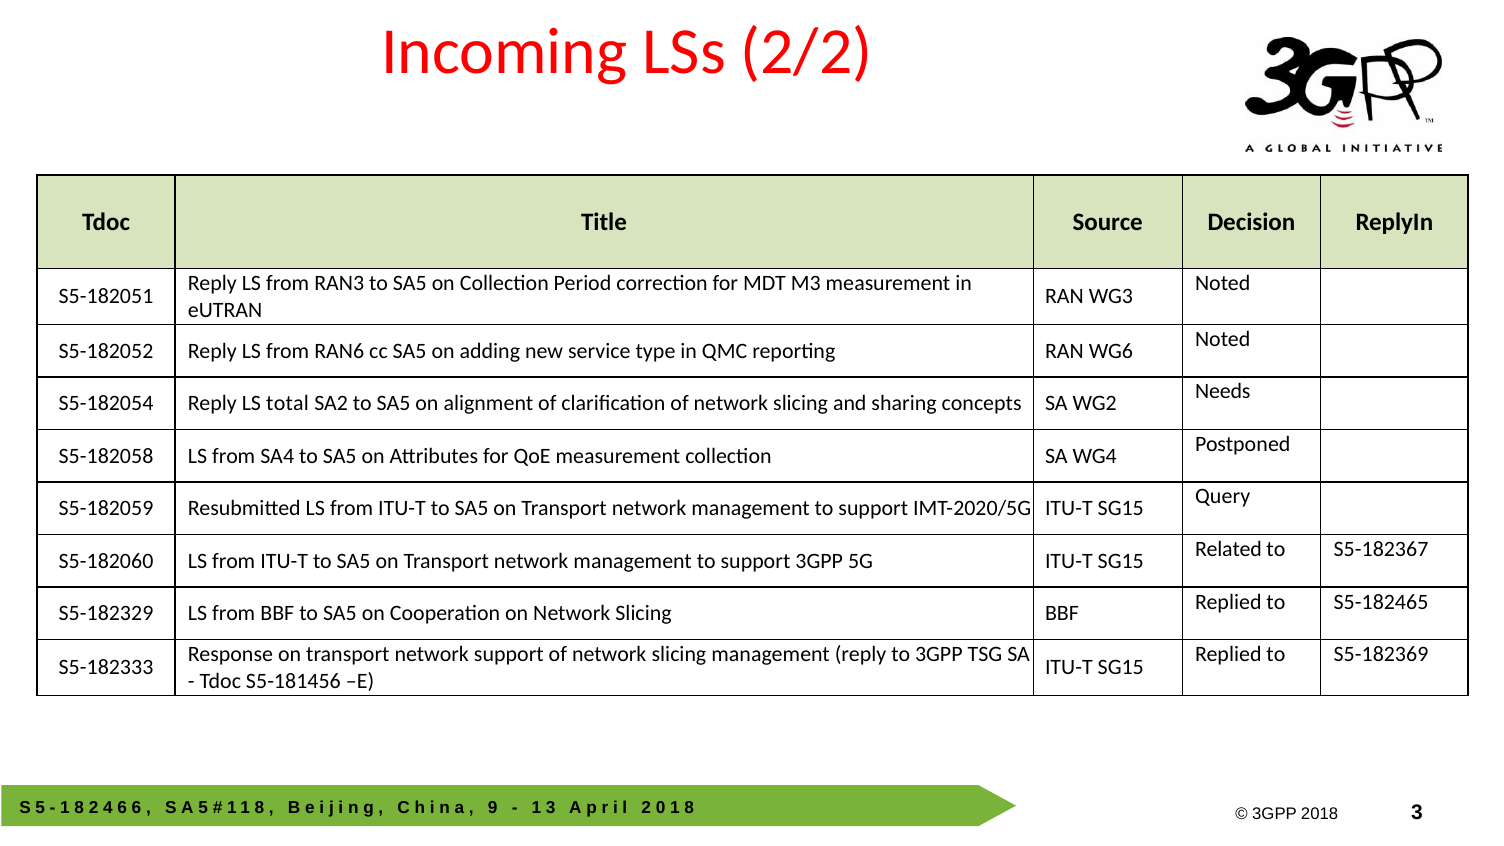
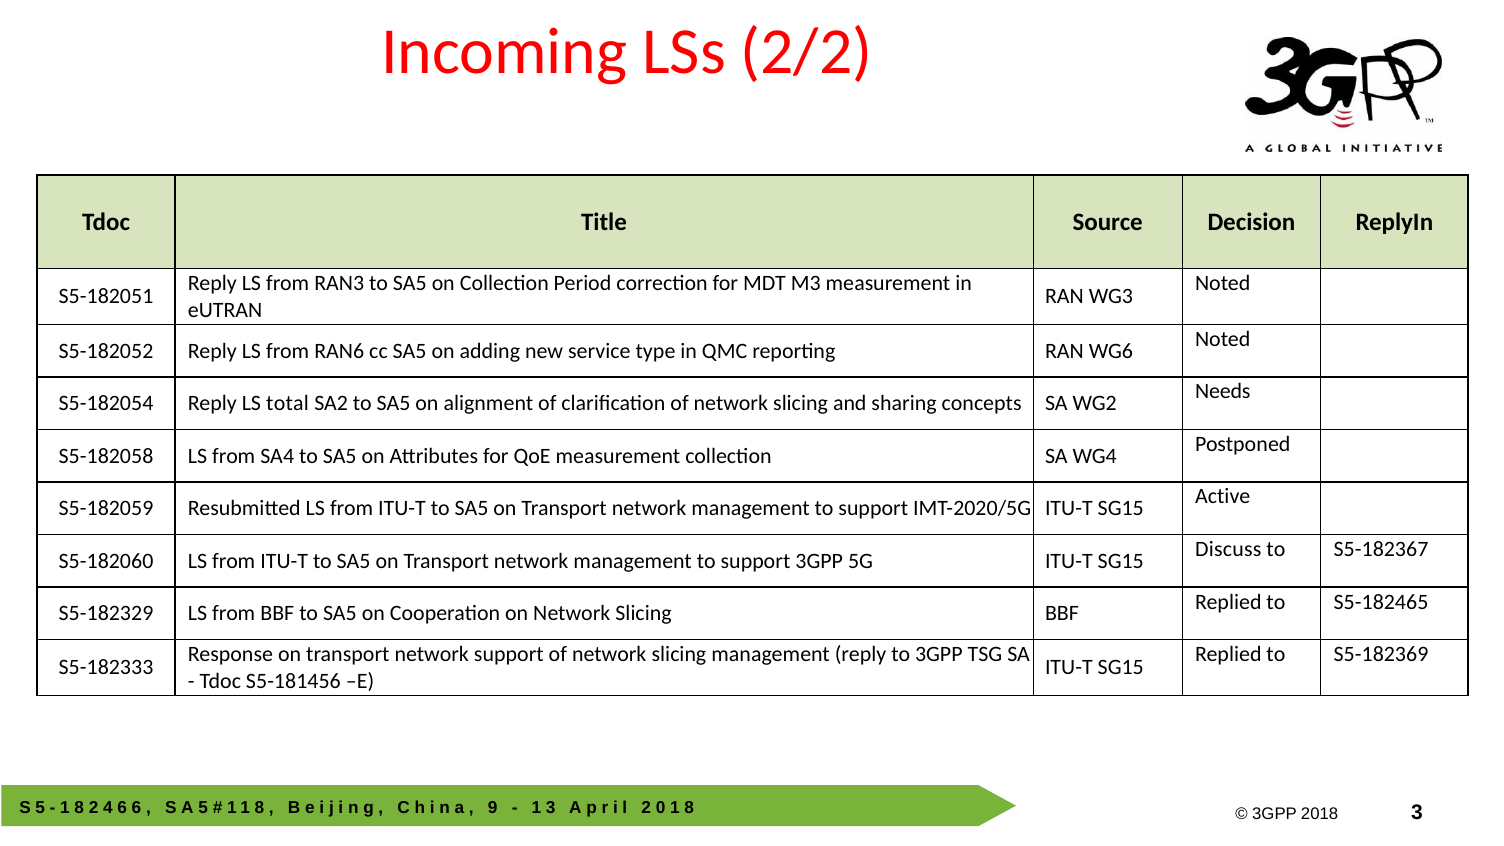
Query: Query -> Active (1223, 497)
Related: Related -> Discuss (1228, 549)
